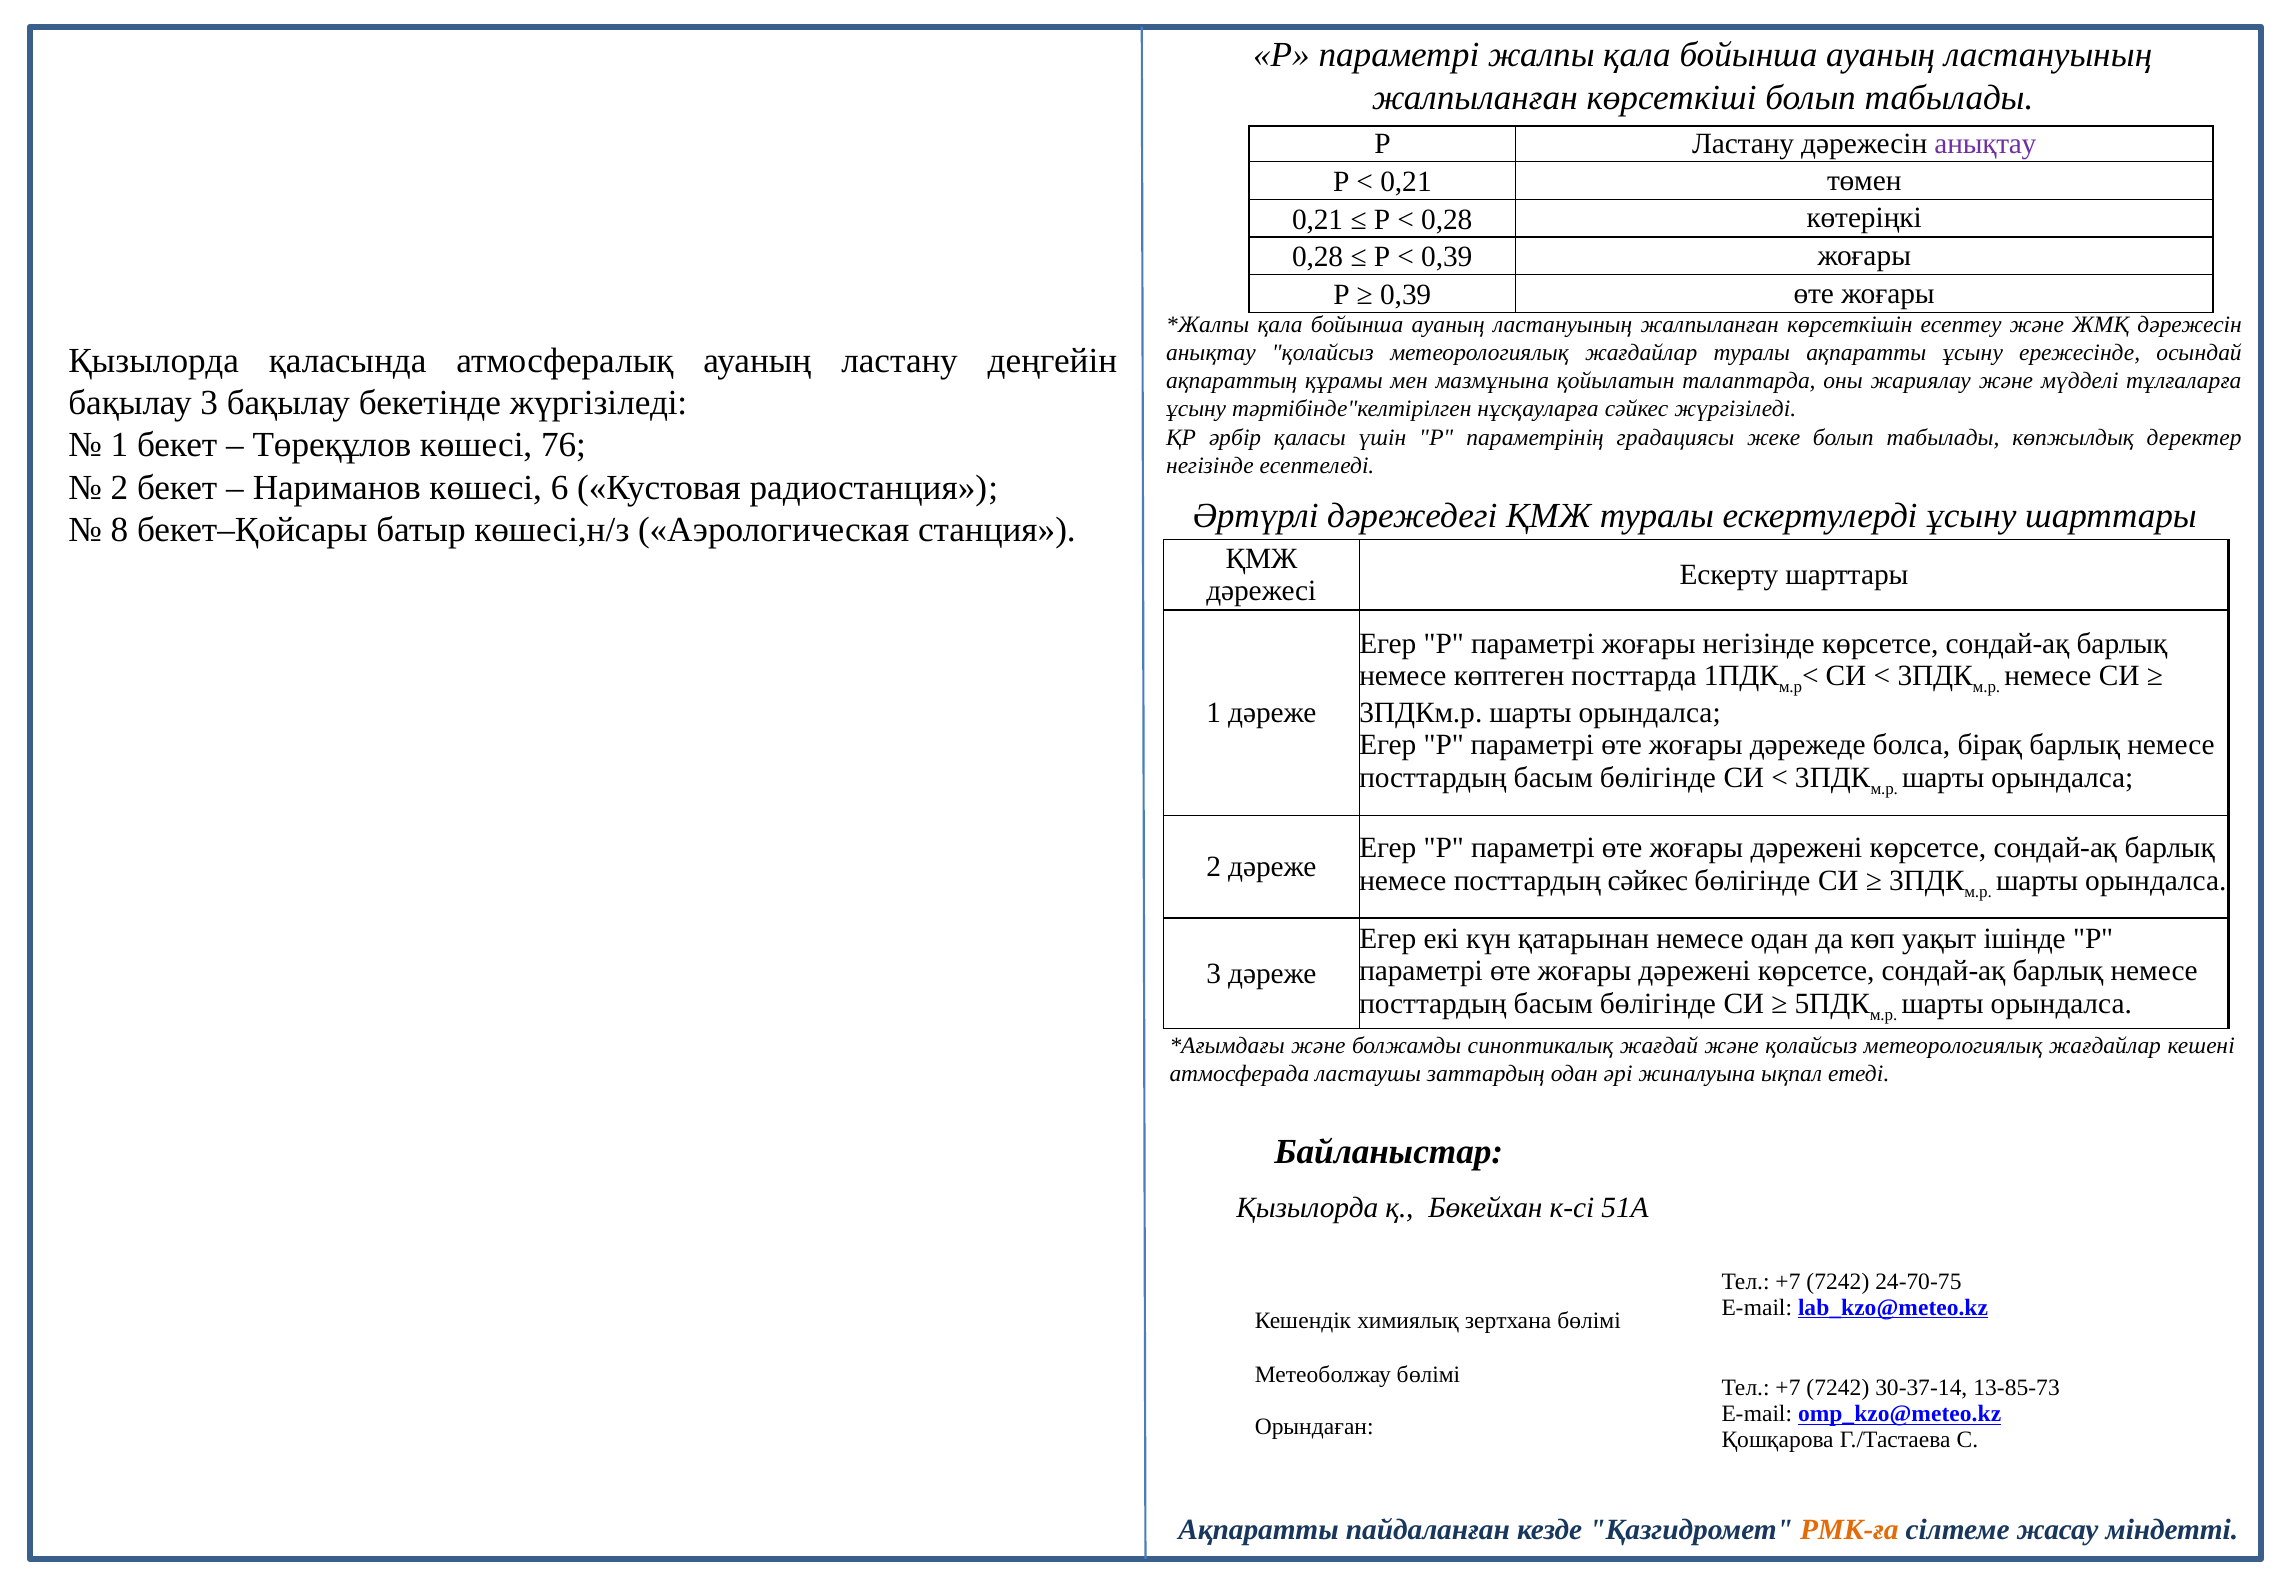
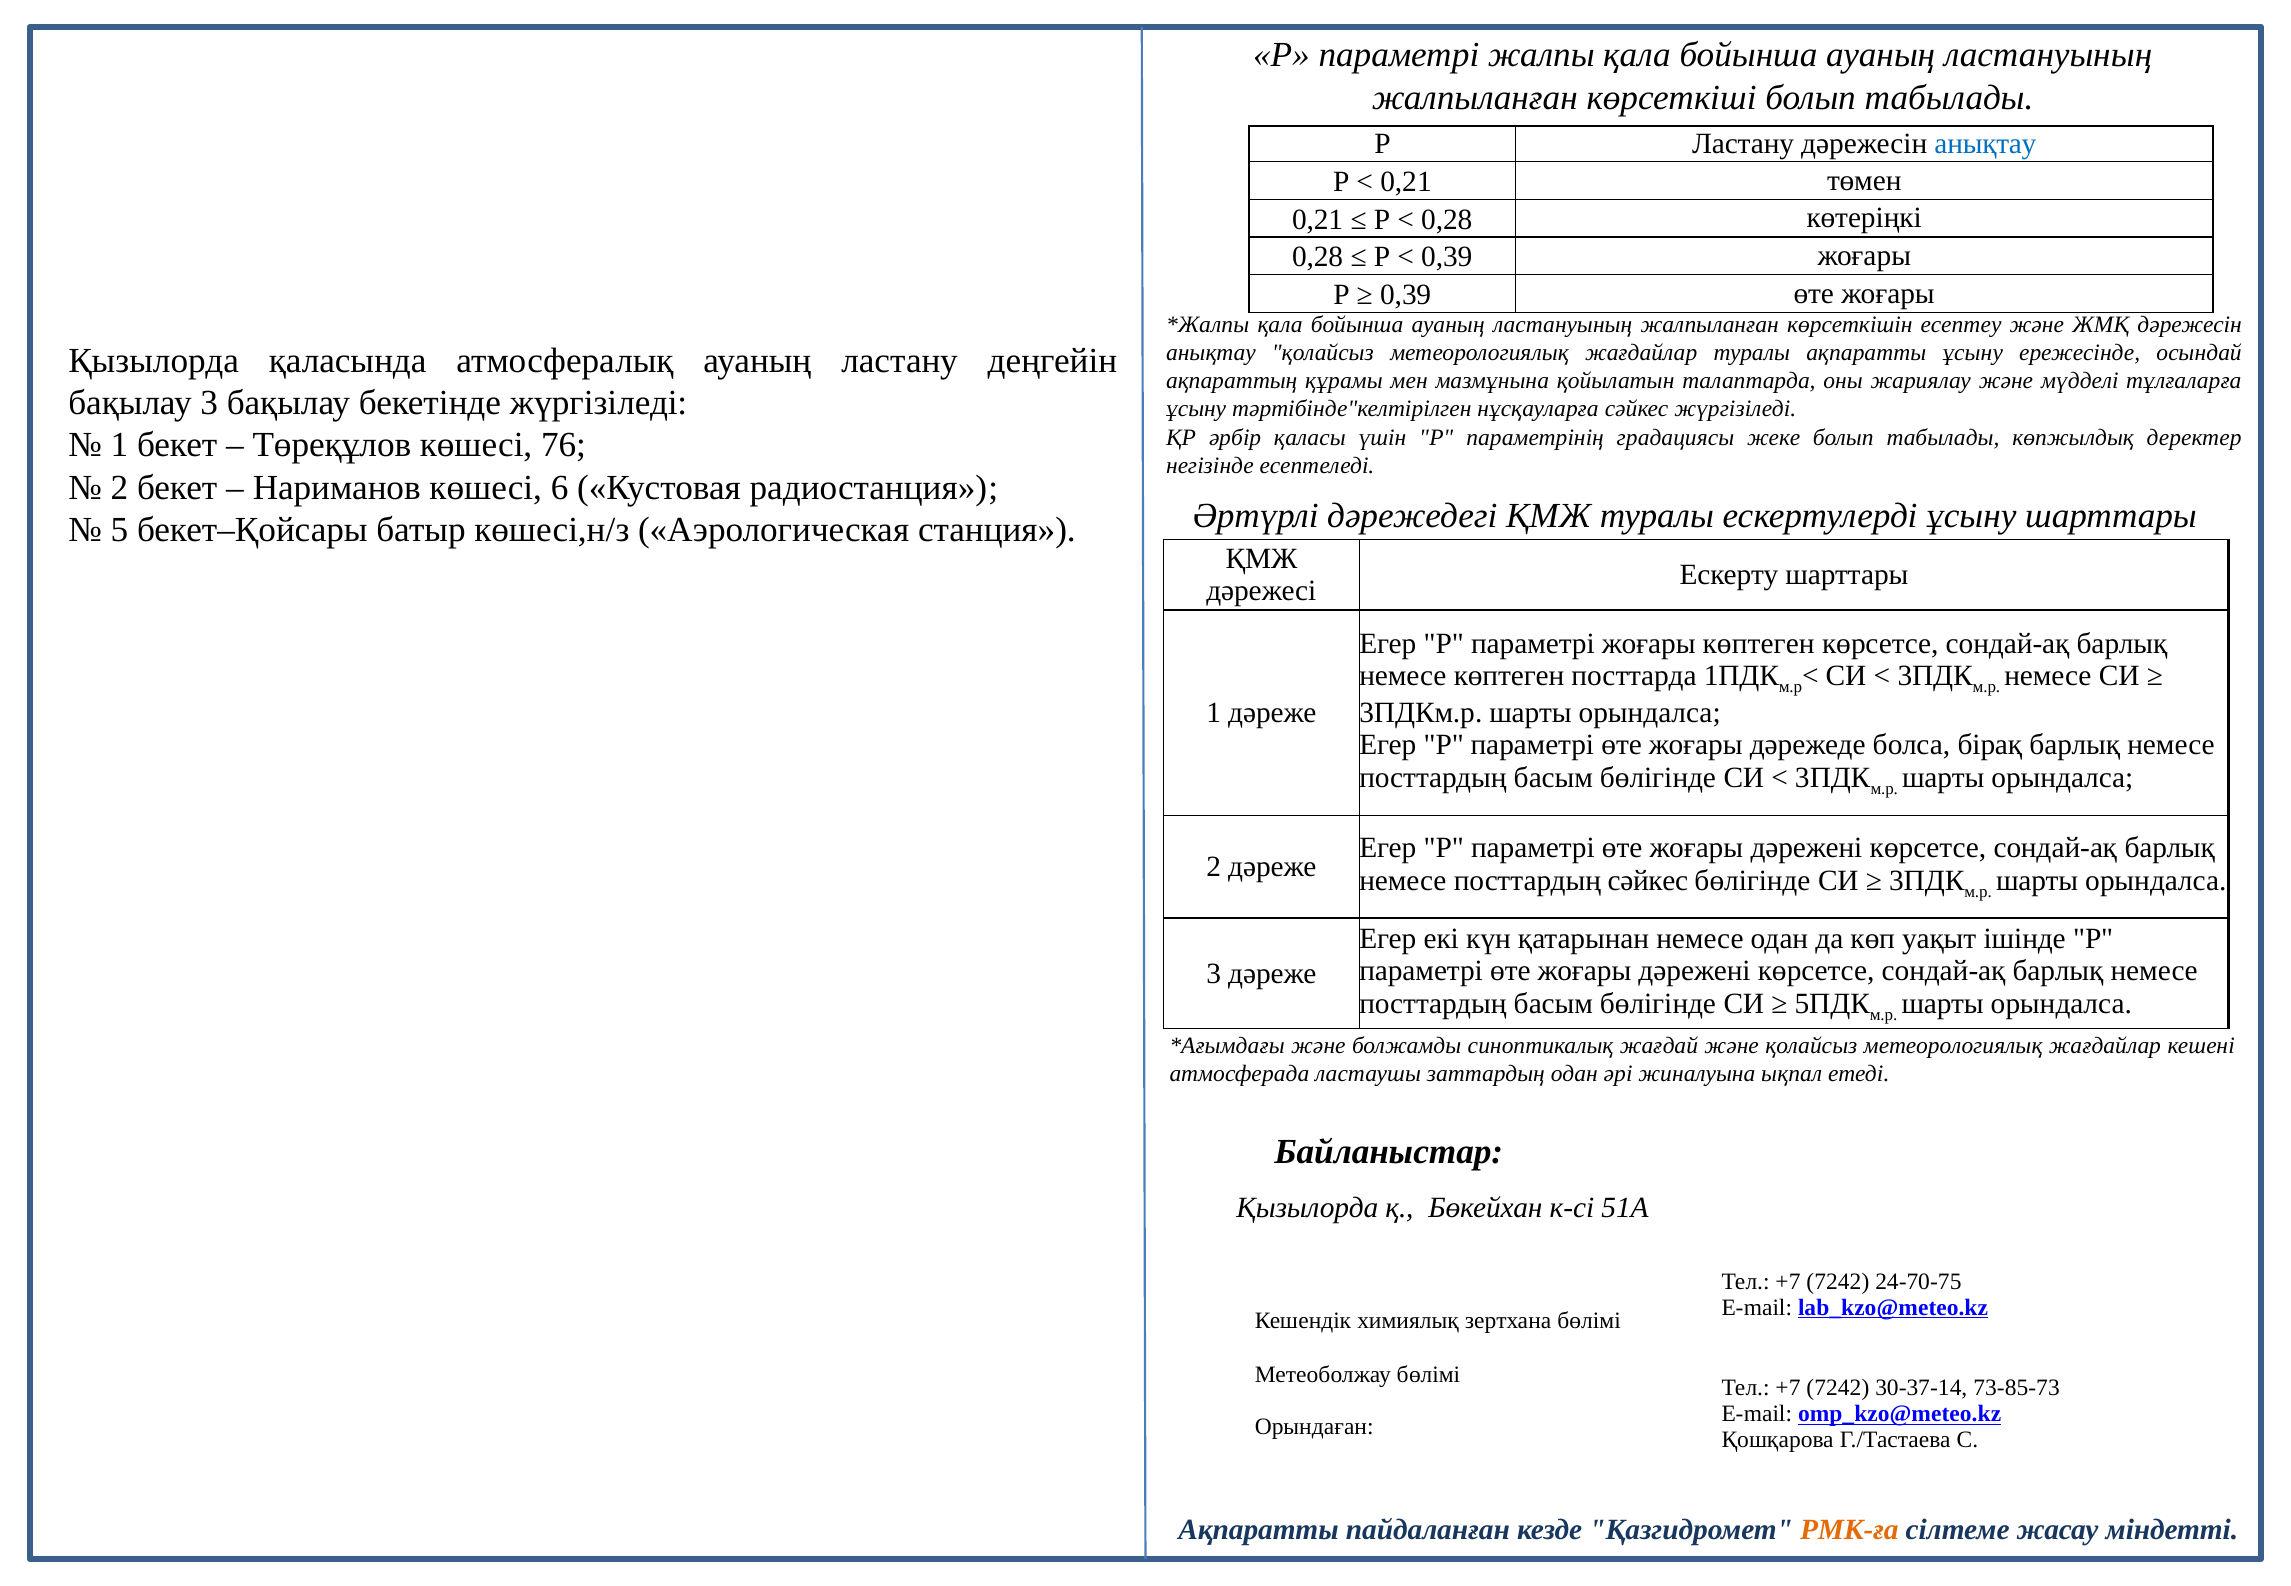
анықтау colour: purple -> blue (1985, 144)
8: 8 -> 5 (120, 530)
жоғары негізінде: негізінде -> көптеген (1759, 643)
13-85-73: 13-85-73 -> 73-85-73 (2017, 1388)
